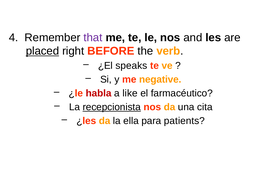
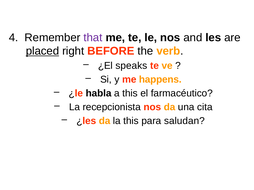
negative: negative -> happens (160, 80)
habla colour: red -> black (99, 93)
a like: like -> this (130, 93)
recepcionista underline: present -> none (112, 107)
la ella: ella -> this (131, 121)
patients: patients -> saludan (184, 121)
